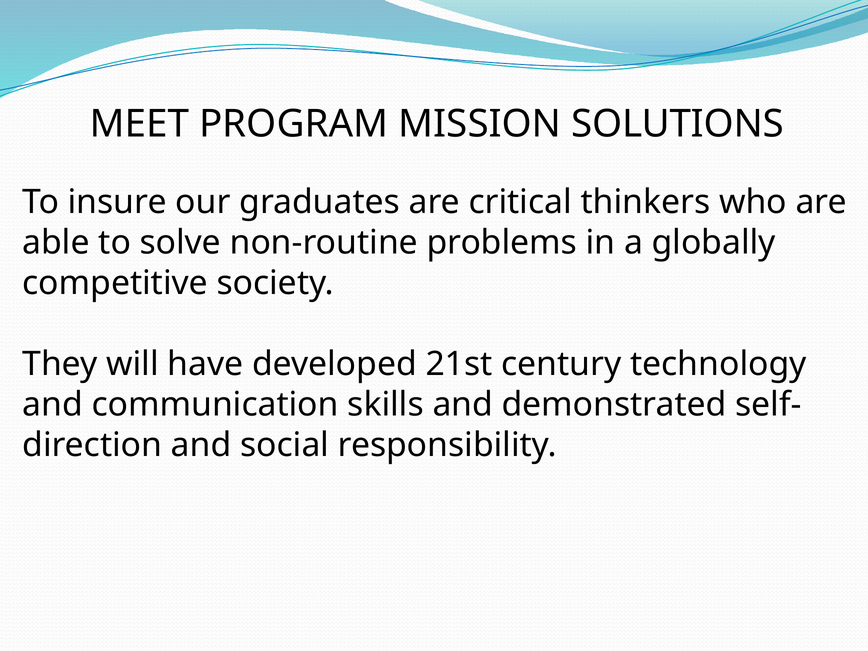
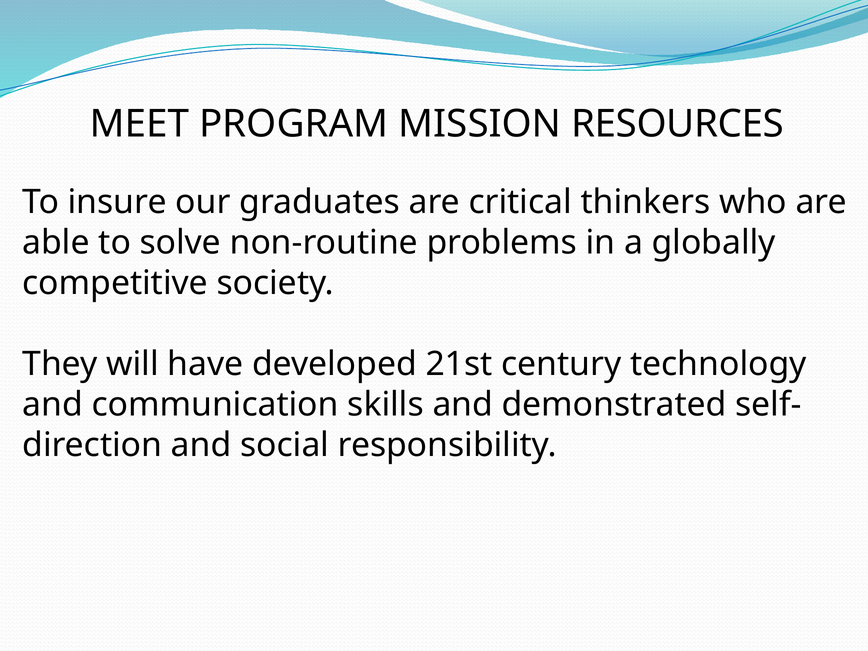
SOLUTIONS: SOLUTIONS -> RESOURCES (678, 124)
